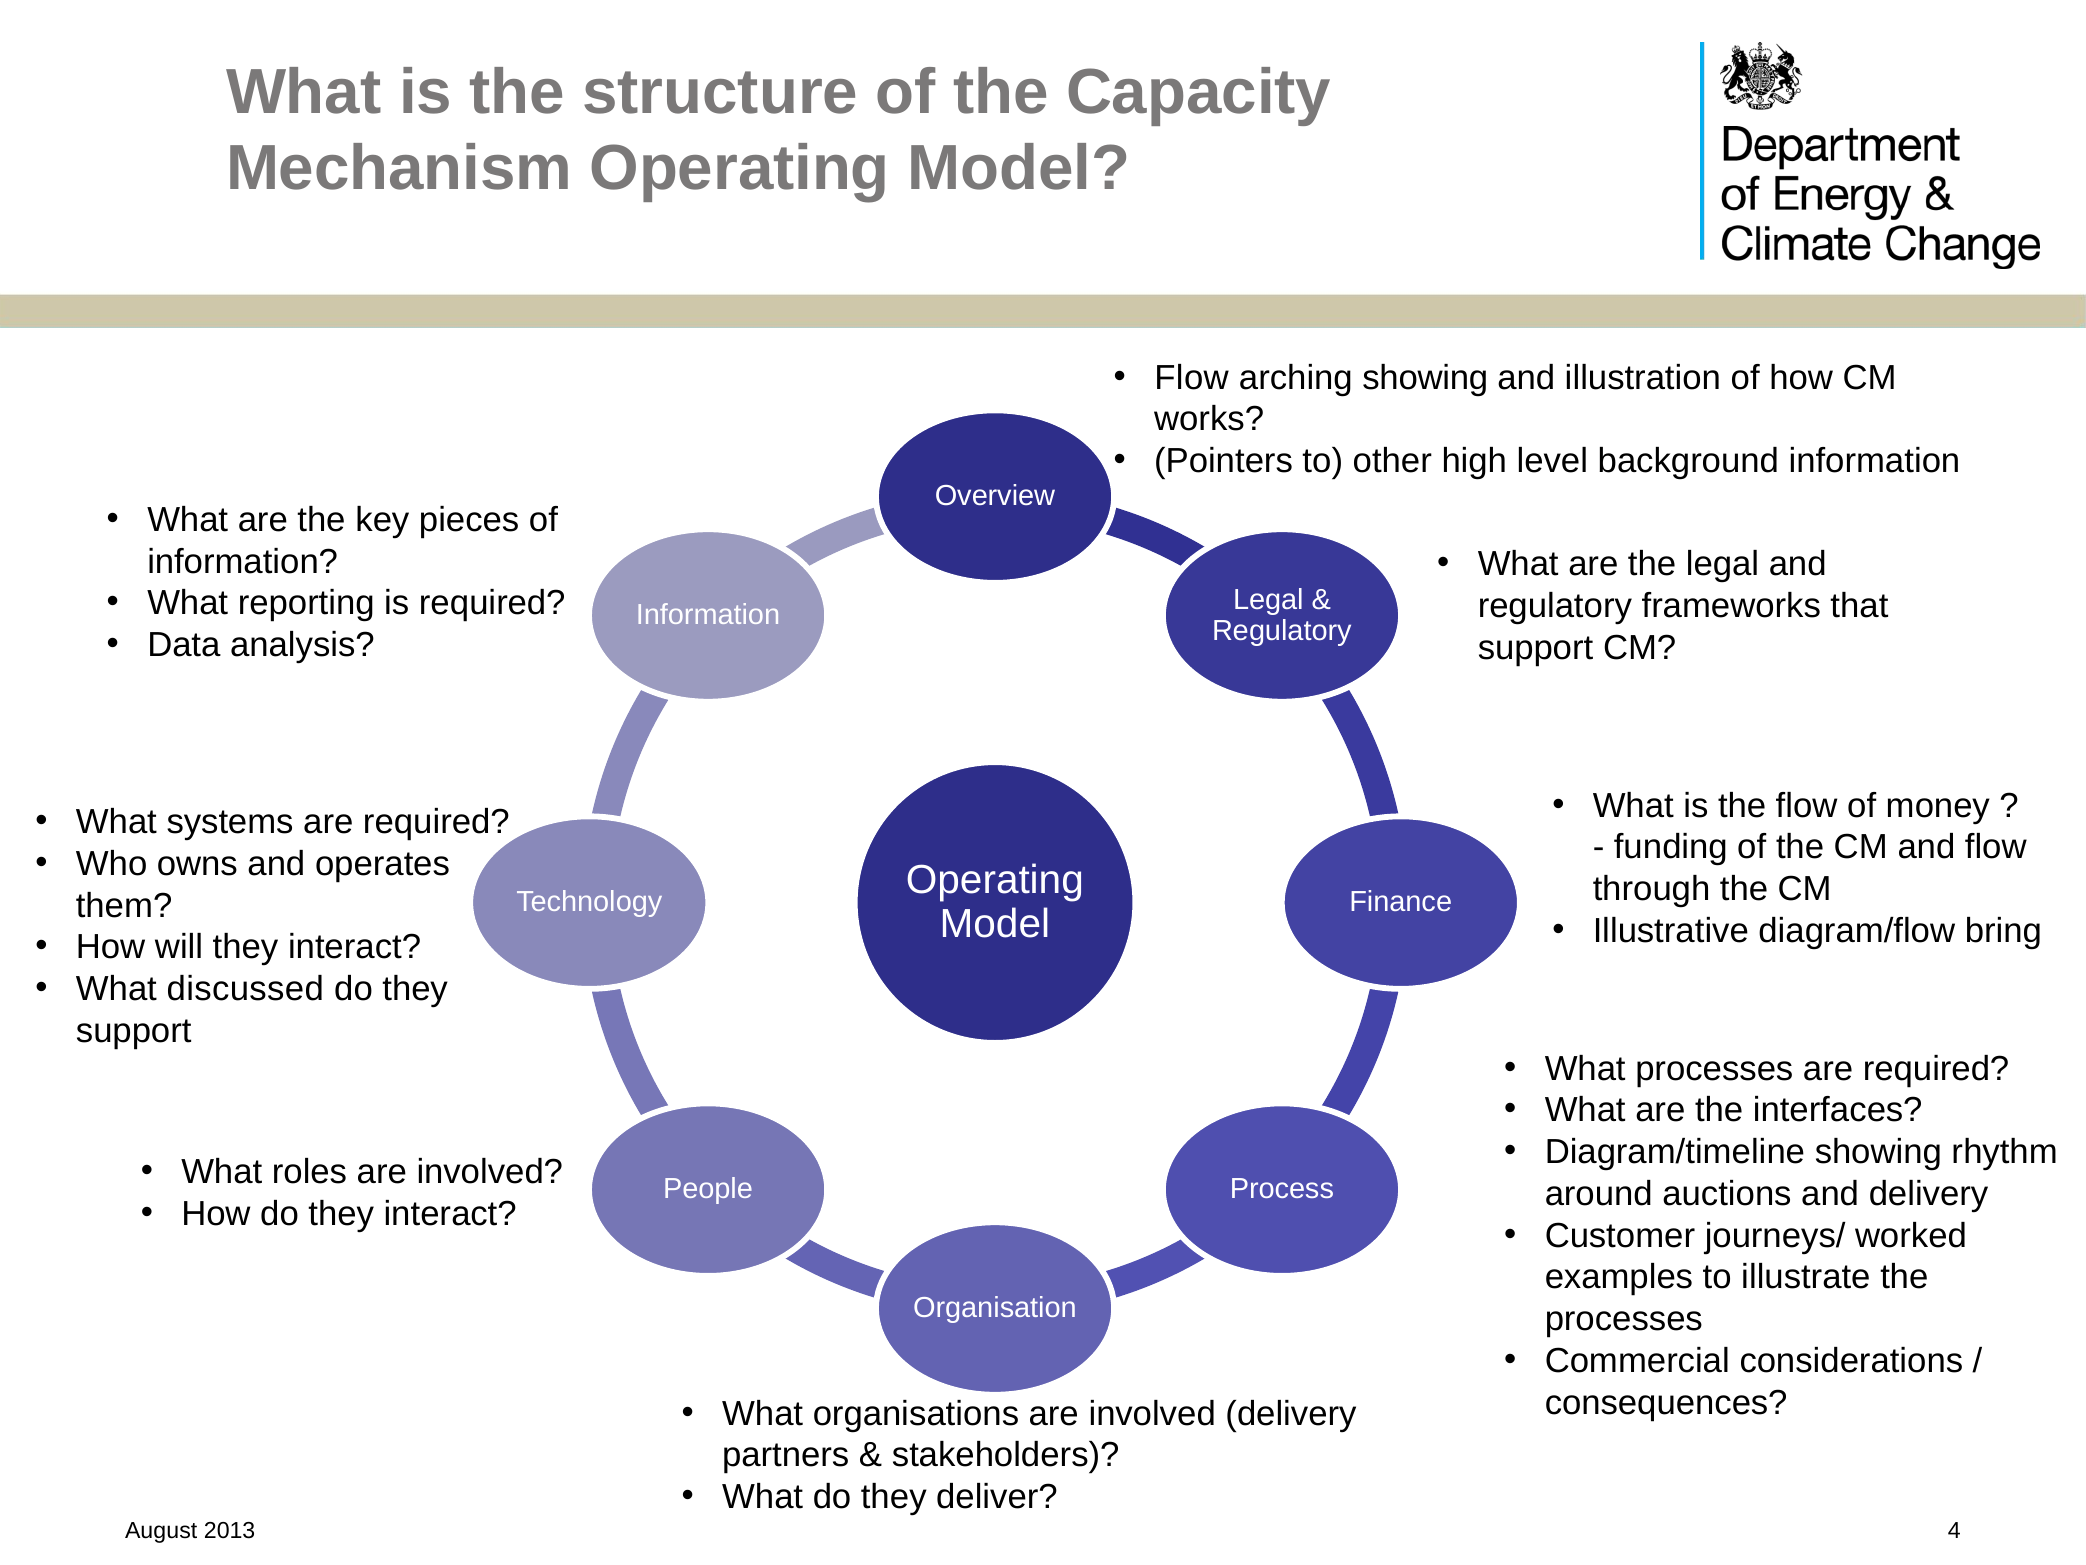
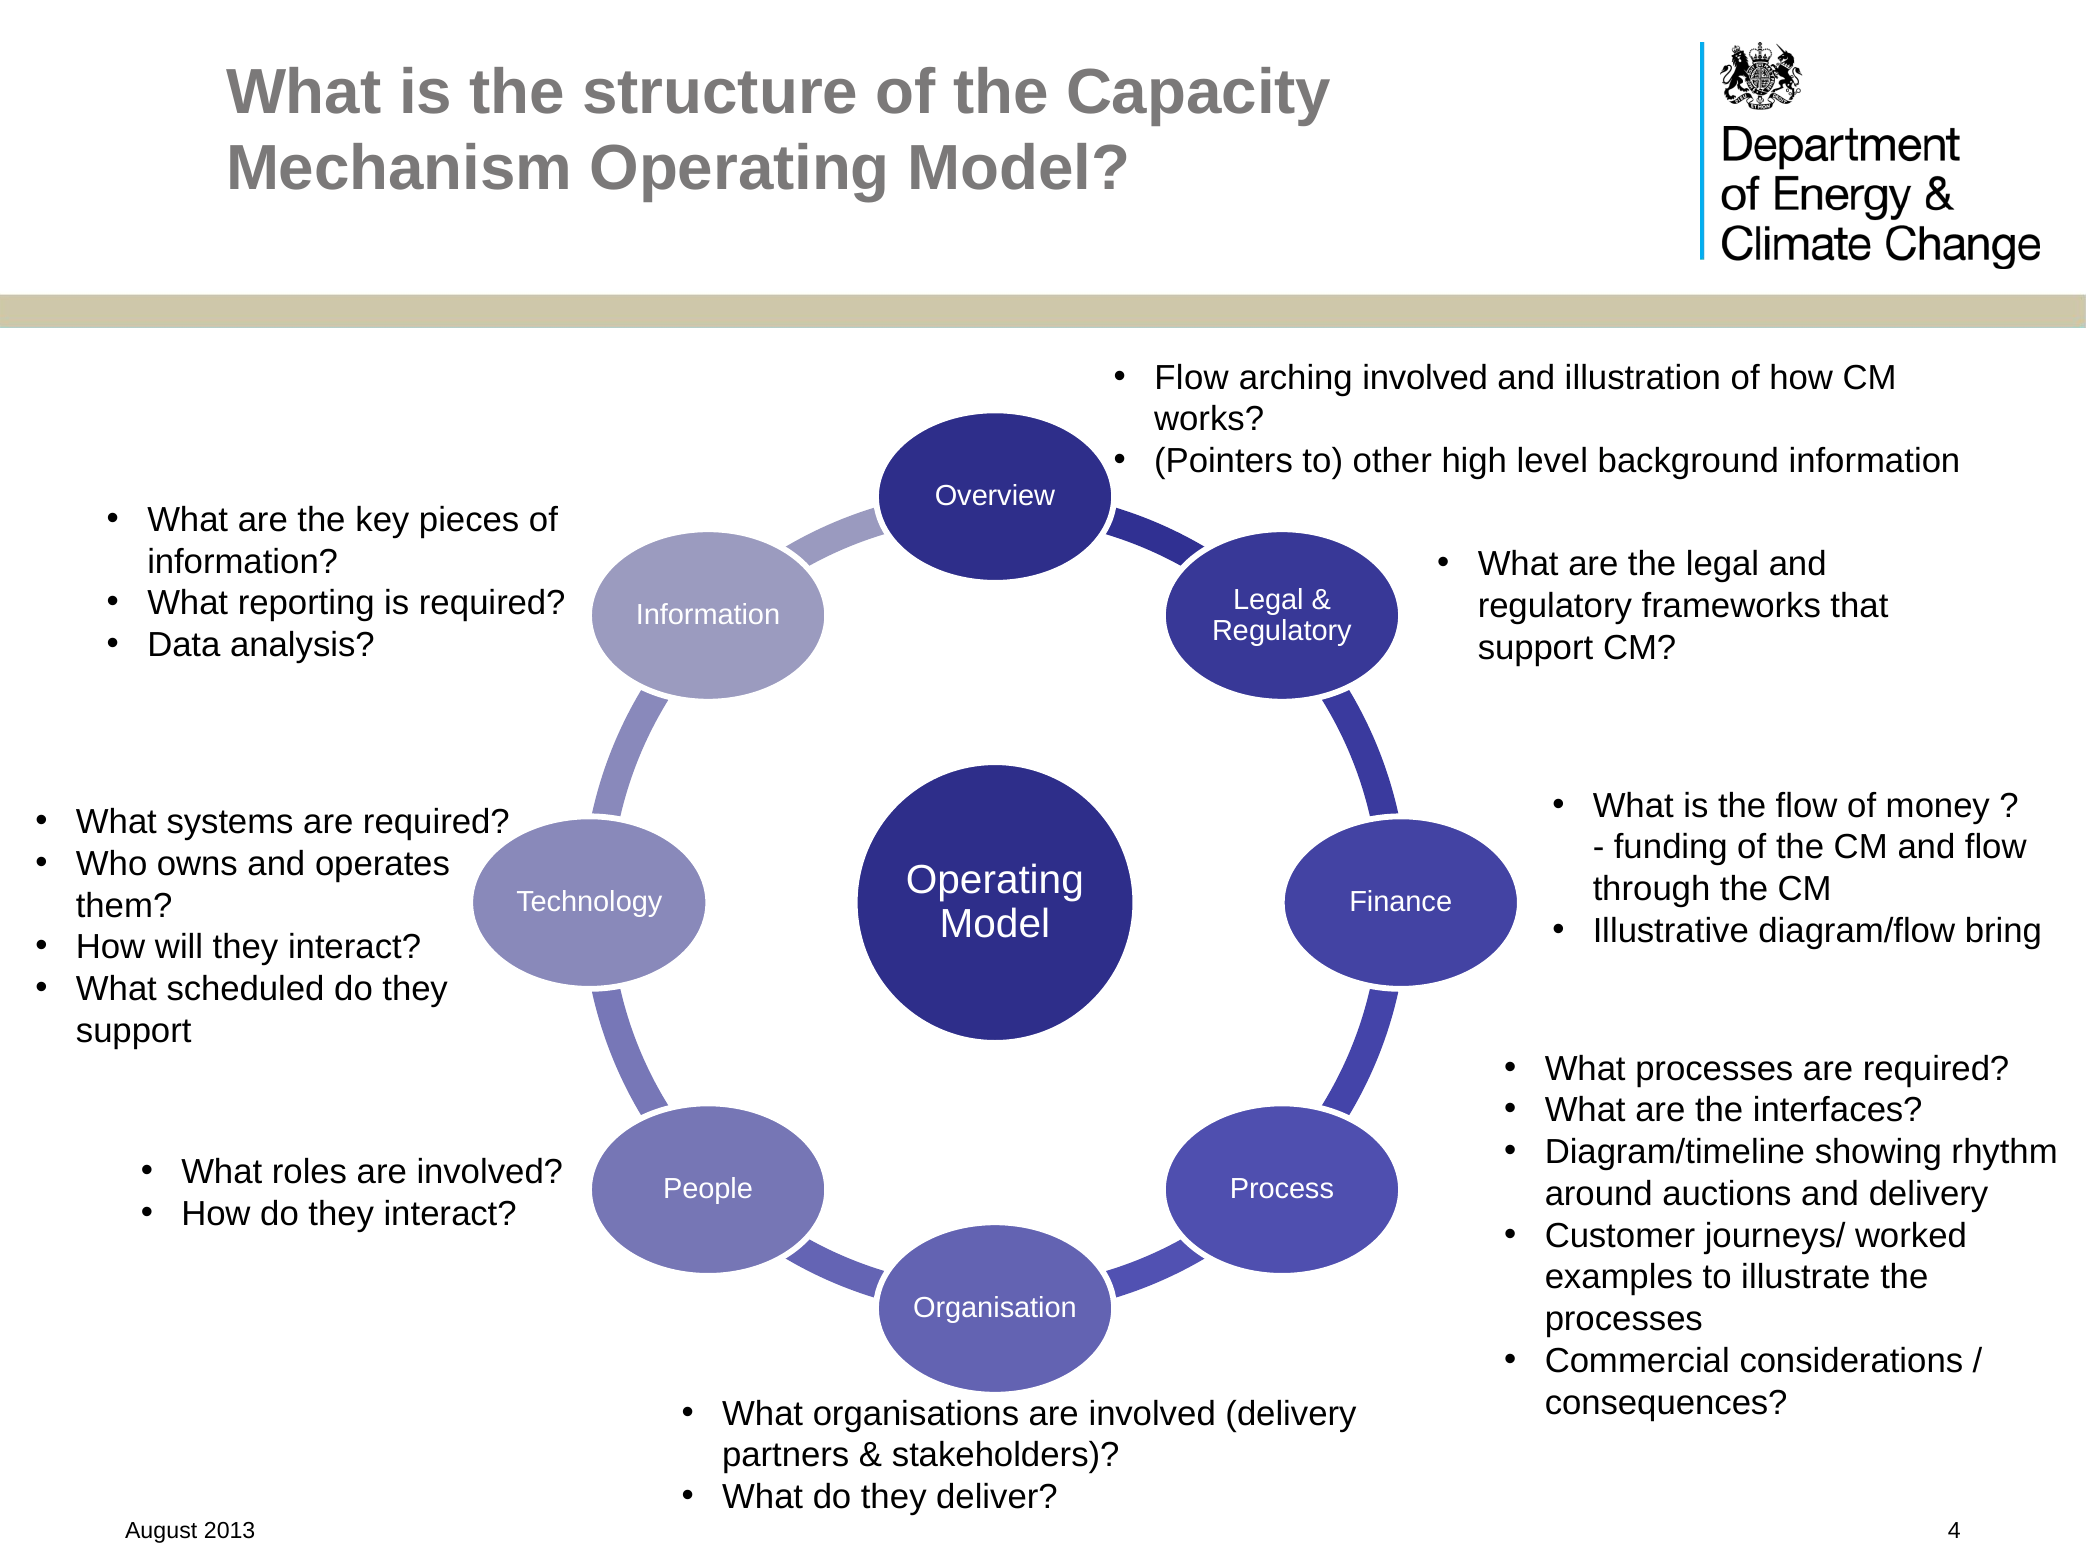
arching showing: showing -> involved (1425, 378)
discussed: discussed -> scheduled (245, 989)
